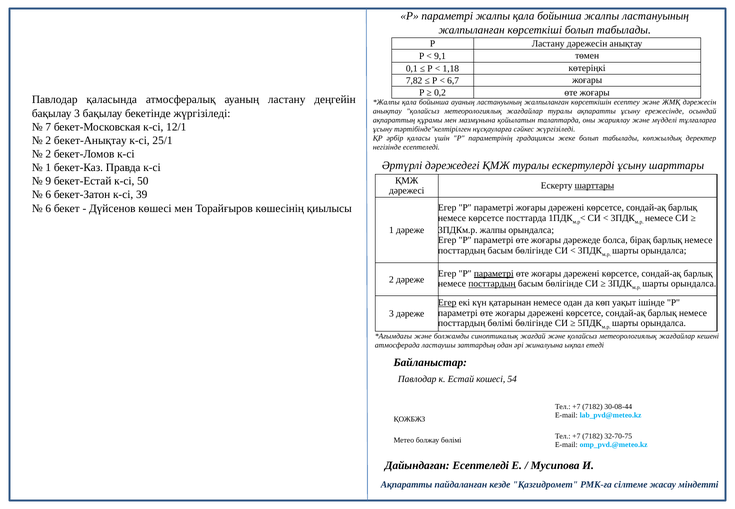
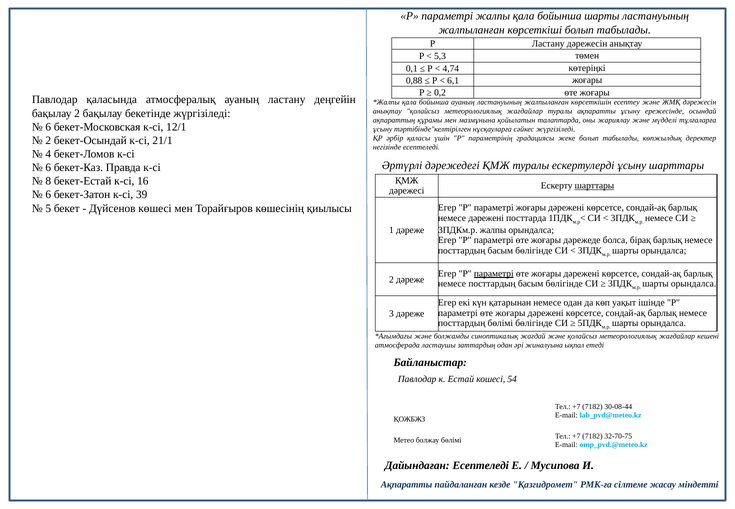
бойынша жалпы: жалпы -> шарты (602, 16)
9,1: 9,1 -> 5,3 (440, 56)
1,18: 1,18 -> 4,74 (451, 69)
7,82: 7,82 -> 0,88 (414, 81)
6,7: 6,7 -> 6,1 (453, 81)
бақылау 3: 3 -> 2 (77, 113)
7: 7 -> 6 (48, 127)
бекет-Анықтау: бекет-Анықтау -> бекет-Осындай (90, 140)
25/1: 25/1 -> 21/1 (163, 140)
2: 2 -> 4 (48, 154)
1: 1 -> 6 (48, 168)
9: 9 -> 8 (48, 181)
50: 50 -> 16 (143, 181)
6: 6 -> 5 (48, 208)
немесе көрсетсе: көрсетсе -> дәрежені (486, 218)
посттардың underline: present -> none (492, 284)
Егер underline: present -> none (447, 302)
